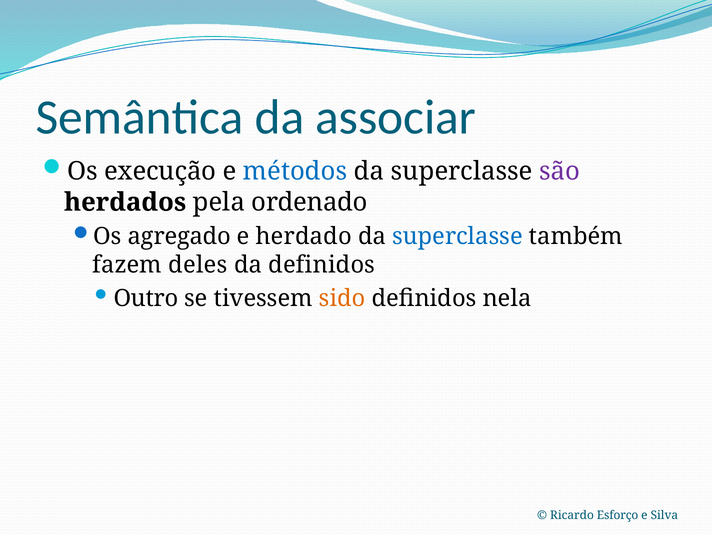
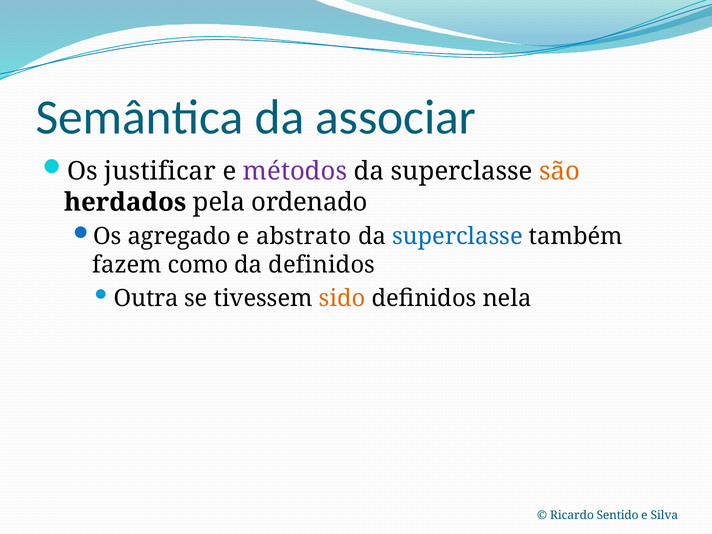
execução: execução -> justificar (160, 171)
métodos colour: blue -> purple (295, 171)
são colour: purple -> orange (560, 171)
herdado: herdado -> abstrato (304, 237)
deles: deles -> como (198, 265)
Outro: Outro -> Outra (146, 298)
Esforço: Esforço -> Sentido (618, 515)
